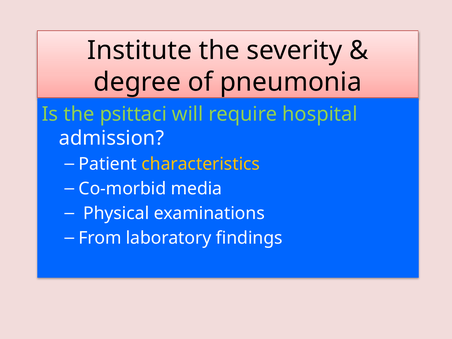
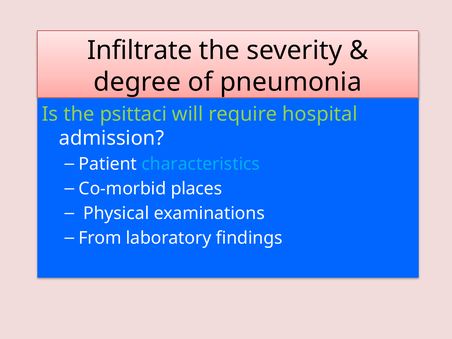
Institute: Institute -> Infiltrate (140, 51)
characteristics colour: yellow -> light blue (201, 164)
media: media -> places (197, 189)
